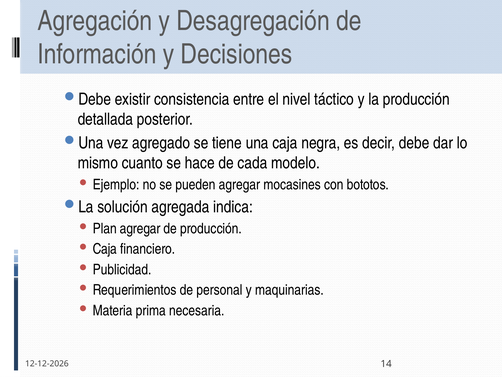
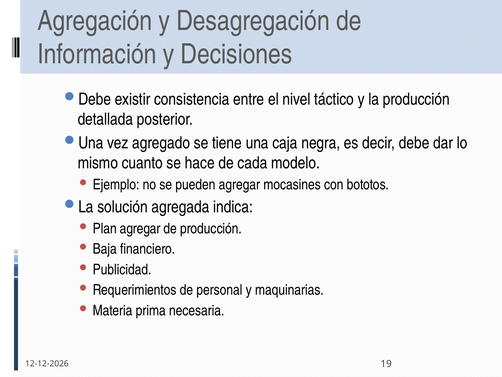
Caja: Caja -> Baja (105, 249)
14: 14 -> 19 (386, 364)
